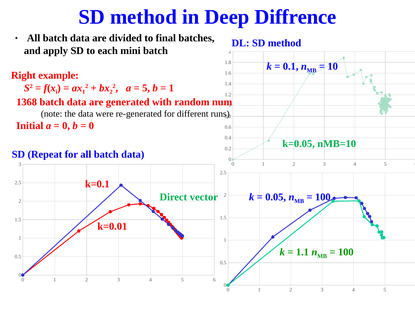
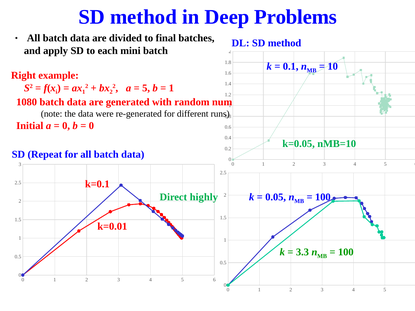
Diffrence: Diffrence -> Problems (296, 17)
1368: 1368 -> 1080 (27, 102)
vector: vector -> highly (204, 197)
1.1: 1.1 -> 3.3 (302, 252)
